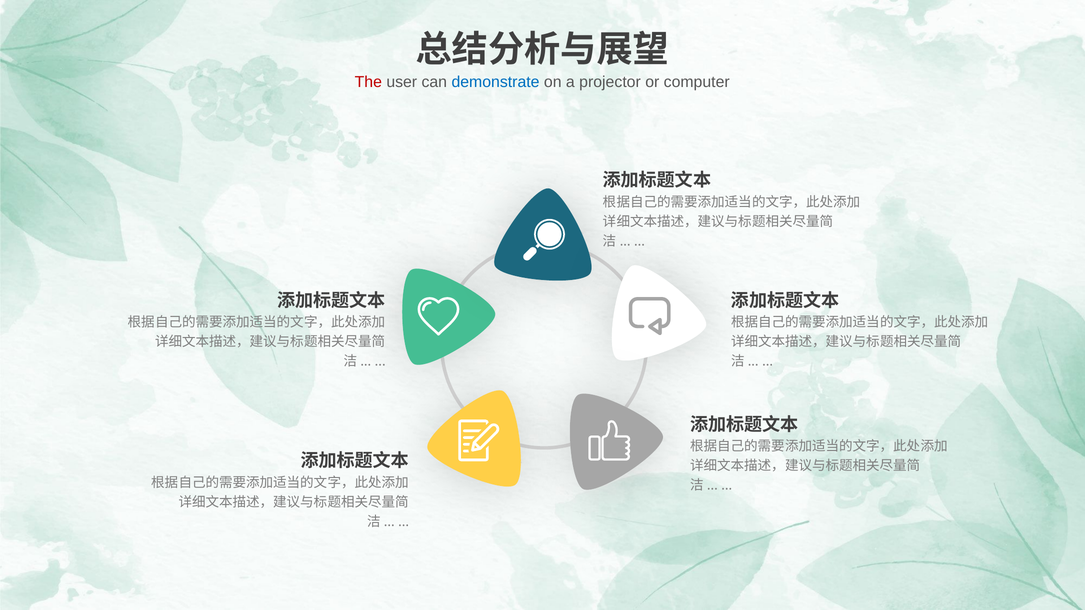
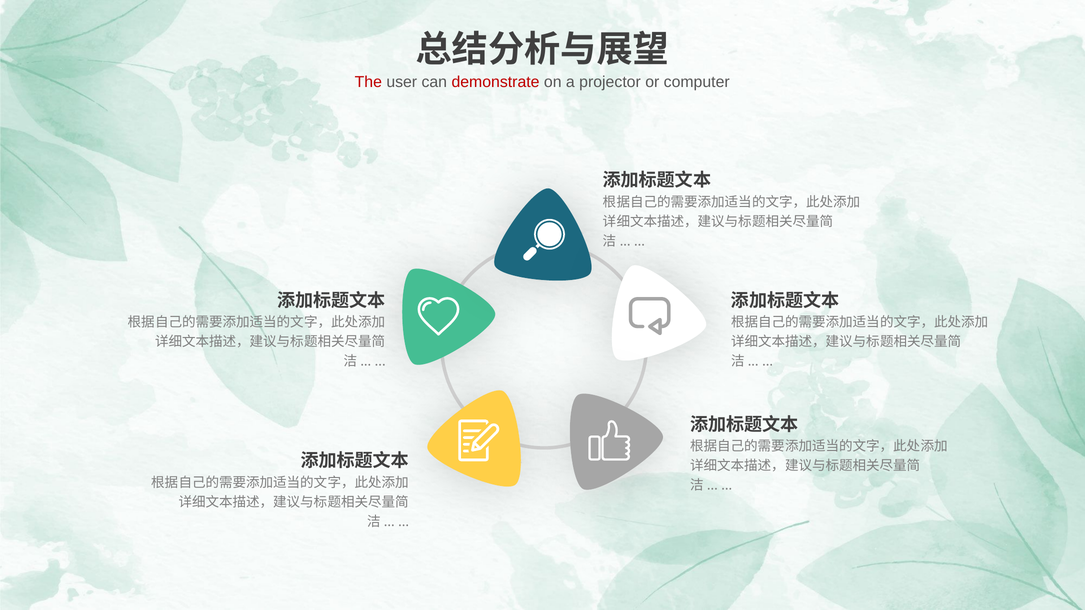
demonstrate colour: blue -> red (496, 82)
